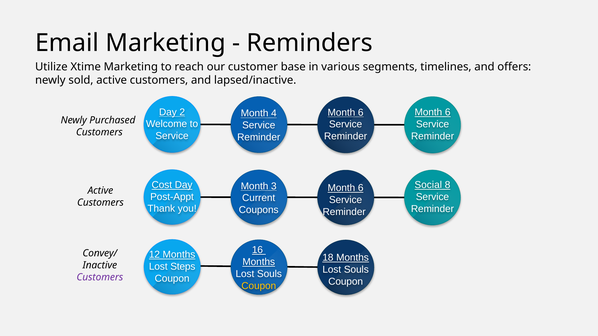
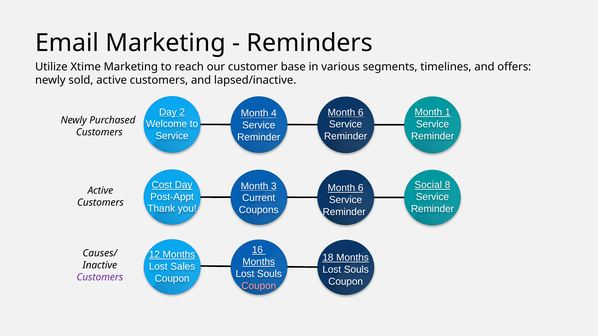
6: 6 -> 1 (448, 112)
Convey/: Convey/ -> Causes/ (100, 253)
Steps: Steps -> Sales (183, 267)
Coupon colour: yellow -> pink (259, 286)
